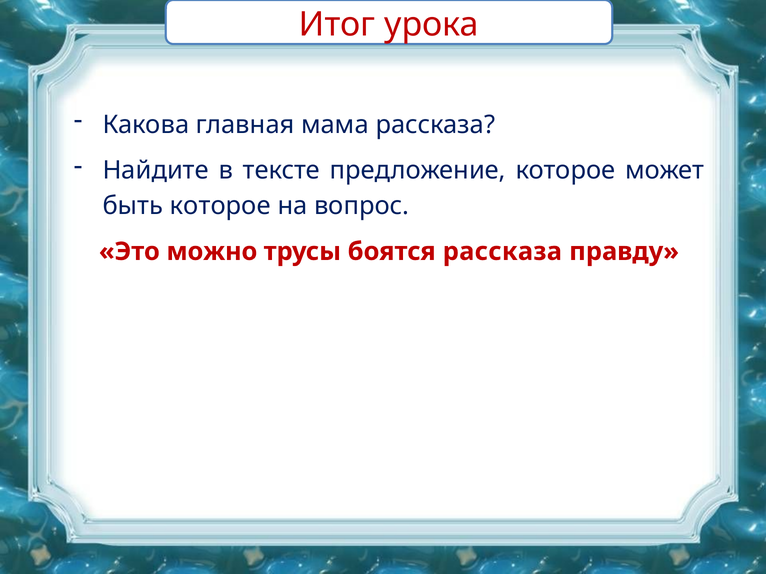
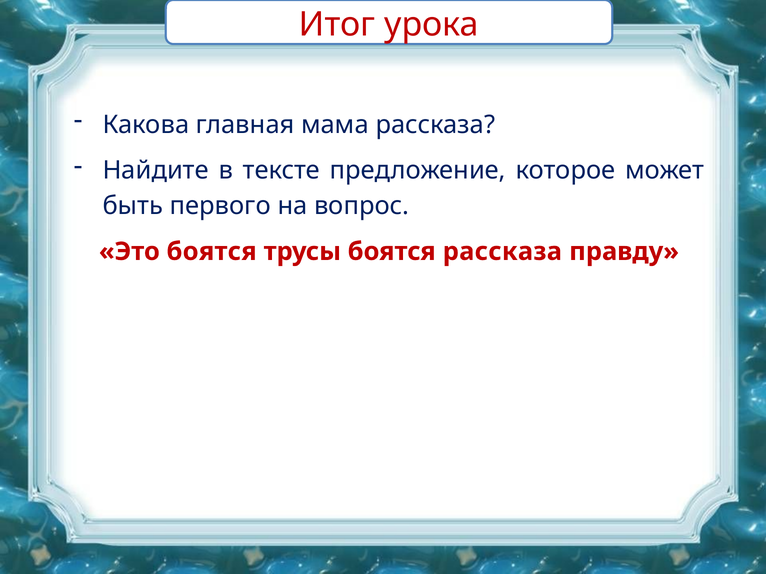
быть которое: которое -> первого (220, 206)
Это можно: можно -> боятся (212, 252)
